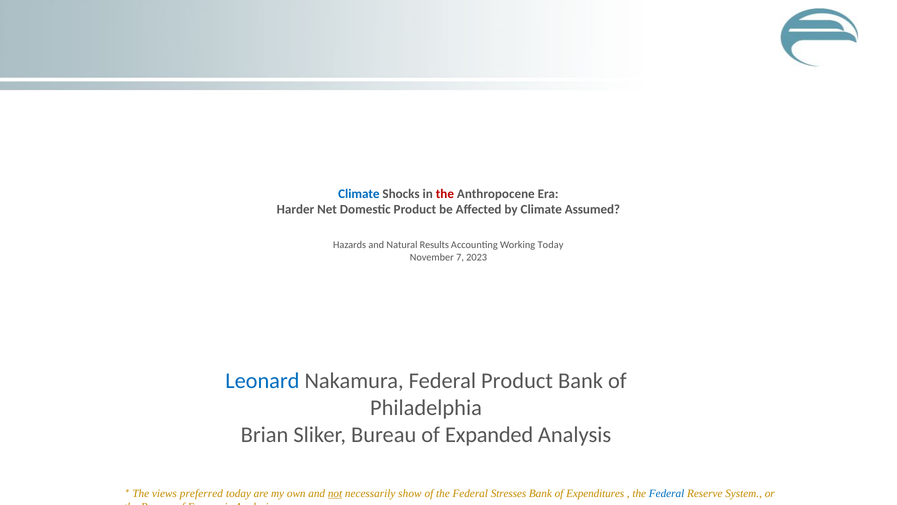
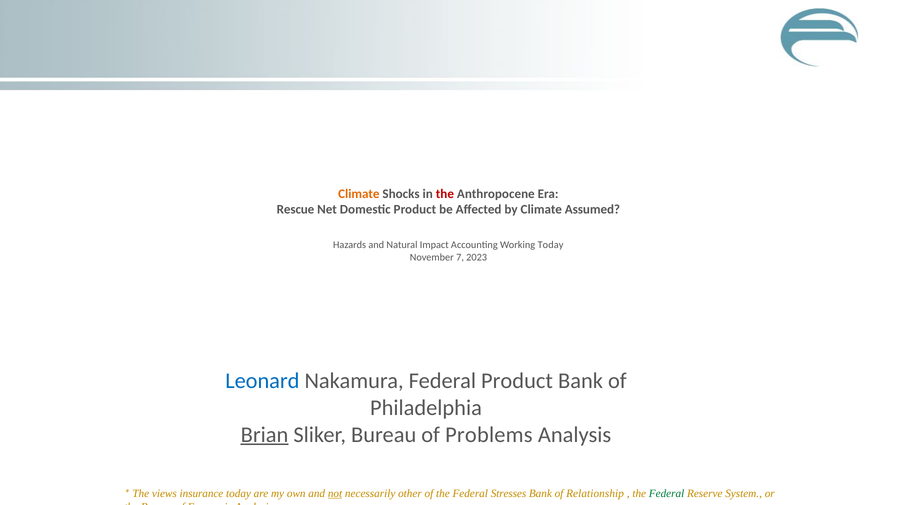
Climate colour: blue -> orange (359, 194)
Harder: Harder -> Rescue (296, 209)
Results: Results -> Impact (434, 245)
Brian underline: none -> present (265, 434)
Expanded: Expanded -> Problems (489, 434)
preferred: preferred -> insurance (201, 493)
show: show -> other (410, 493)
Expenditures: Expenditures -> Relationship (595, 493)
Federal colour: blue -> green (667, 493)
